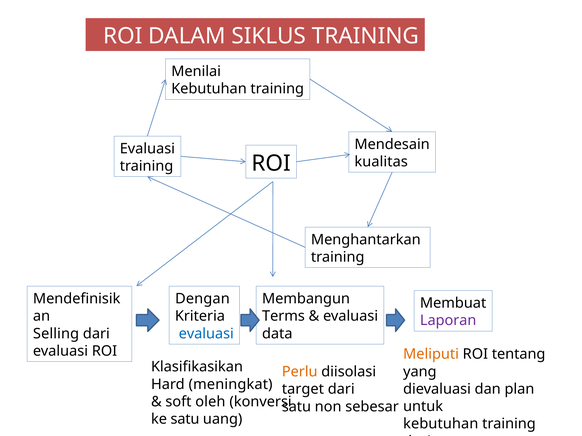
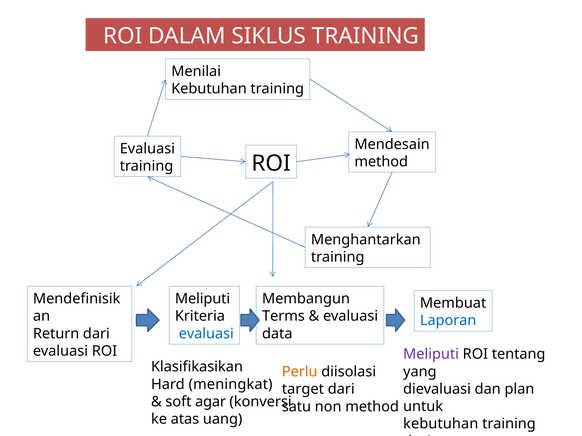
kualitas: kualitas -> method (381, 162)
Dengan: Dengan -> Meliputi (203, 299)
Laporan colour: purple -> blue (448, 321)
Selling: Selling -> Return (56, 334)
Meliputi colour: orange -> purple (431, 355)
oleh: oleh -> agar (211, 402)
non sebesar: sebesar -> method (372, 407)
ke satu: satu -> atas (185, 420)
